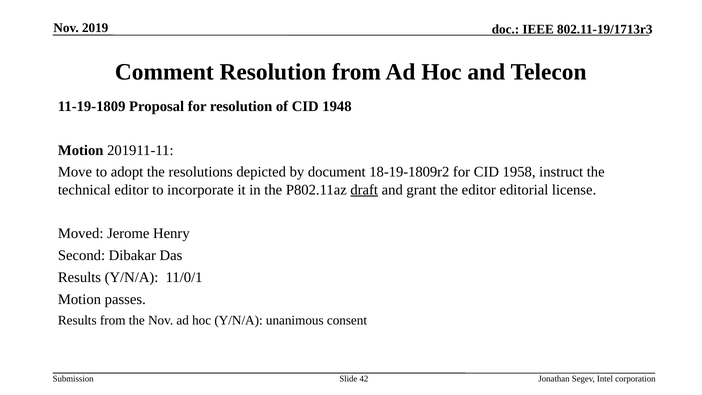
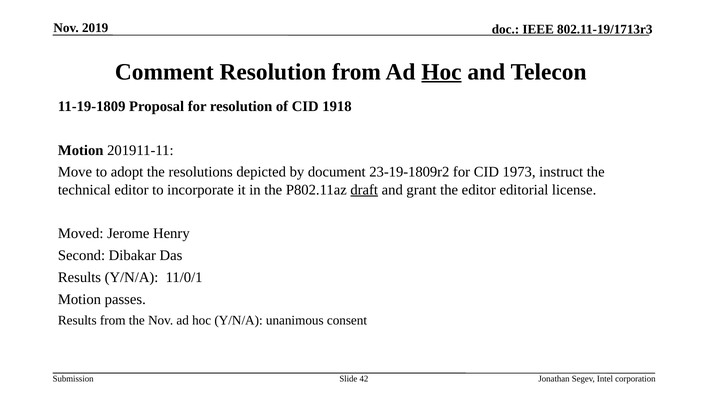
Hoc underline: none -> present (441, 72)
1948: 1948 -> 1918 (337, 106)
18-19-1809r2: 18-19-1809r2 -> 23-19-1809r2 (409, 172)
1958: 1958 -> 1973 (519, 172)
